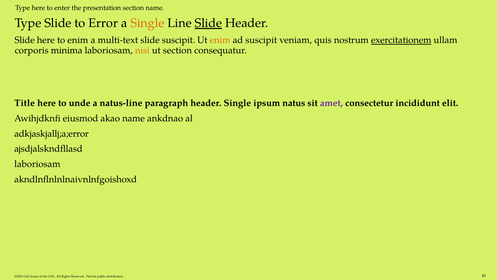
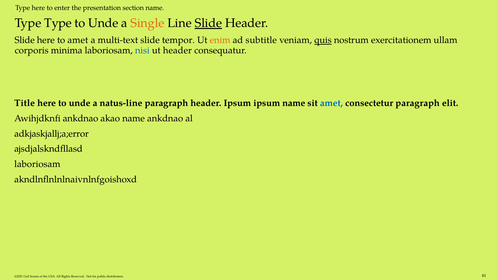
Type Slide: Slide -> Type (58, 23)
Error: Error -> Unde (103, 23)
to enim: enim -> amet (78, 40)
slide suscipit: suscipit -> tempor (178, 40)
ad suscipit: suscipit -> subtitle (261, 40)
quis underline: none -> present (323, 40)
exercitationem underline: present -> none (401, 40)
nisi colour: orange -> blue (142, 50)
ut section: section -> header (177, 50)
header Single: Single -> Ipsum (237, 103)
ipsum natus: natus -> name (294, 103)
amet colour: purple -> blue (331, 103)
consectetur incididunt: incididunt -> paragraph (418, 103)
Awihjdknfi eiusmod: eiusmod -> ankdnao (81, 118)
